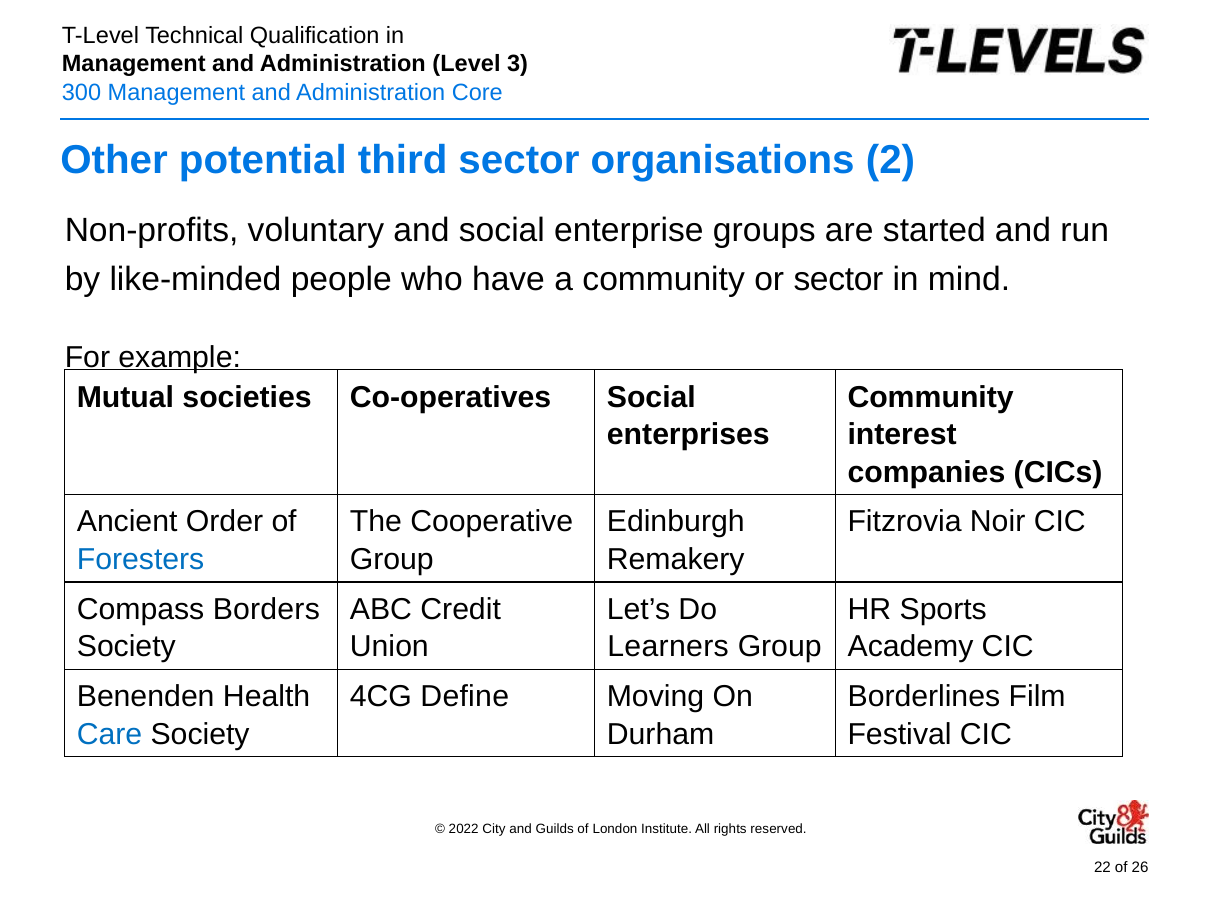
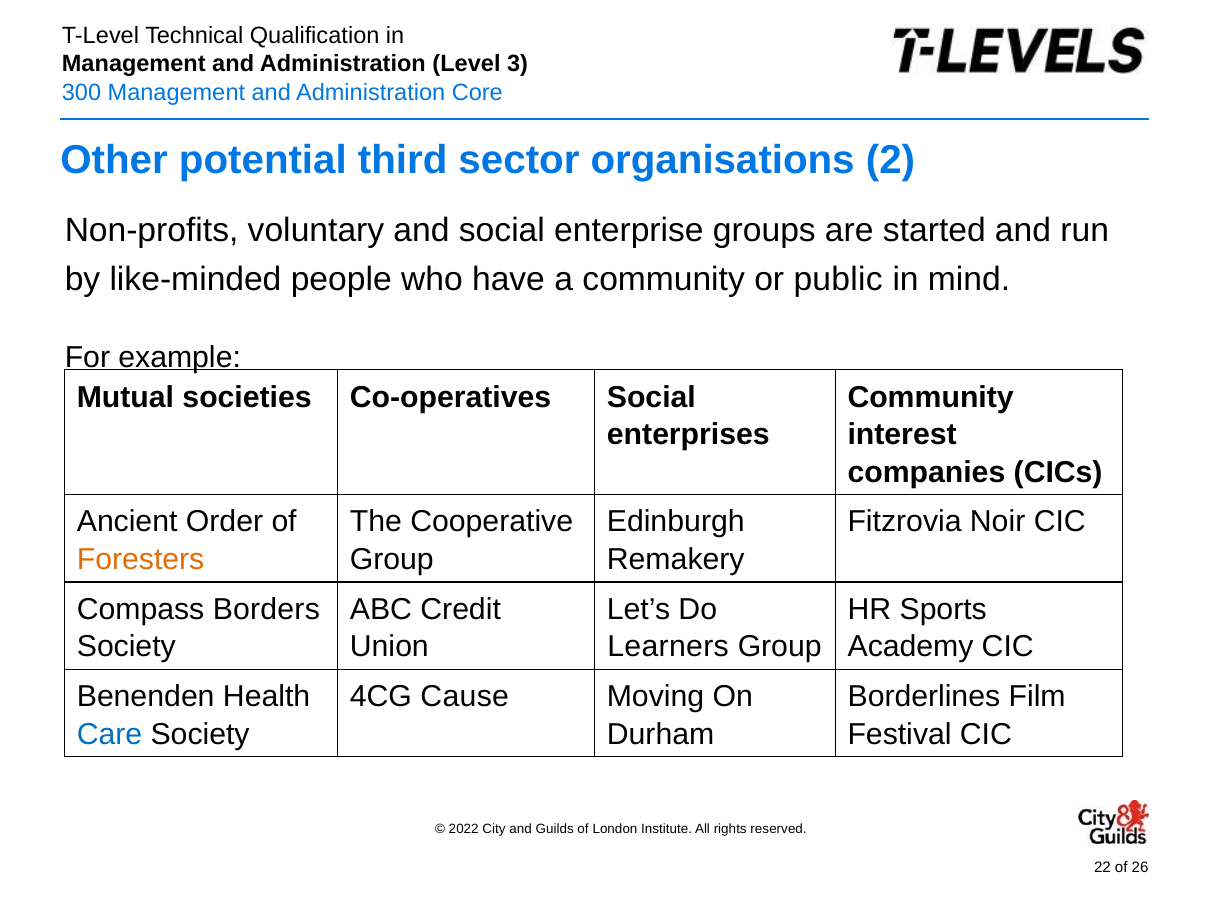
or sector: sector -> public (838, 279)
Foresters colour: blue -> orange (141, 559)
Define: Define -> Cause (465, 696)
